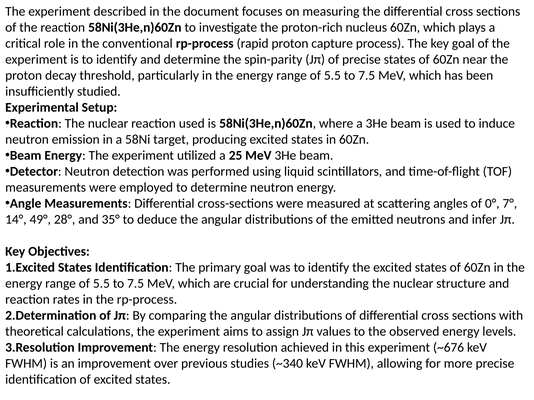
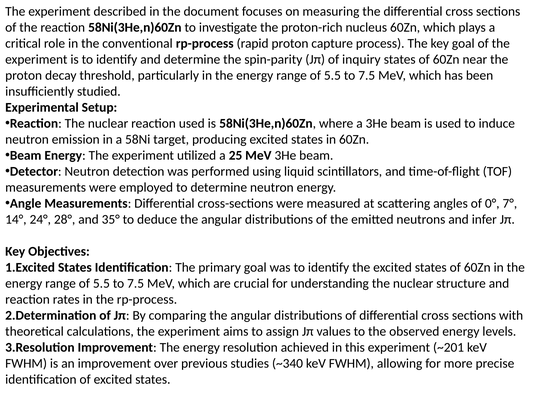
of precise: precise -> inquiry (361, 60)
49°: 49° -> 24° (40, 220)
~676: ~676 -> ~201 (449, 348)
